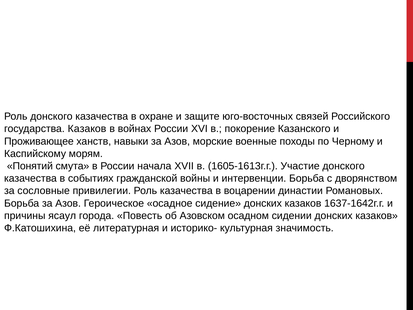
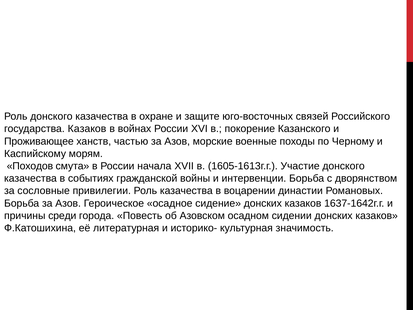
навыки: навыки -> частью (131, 141)
Понятий: Понятий -> Походов (30, 166)
ясаул: ясаул -> среди (62, 216)
